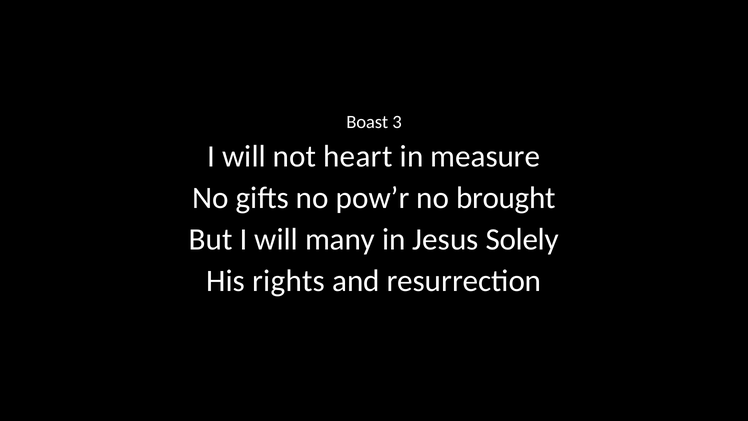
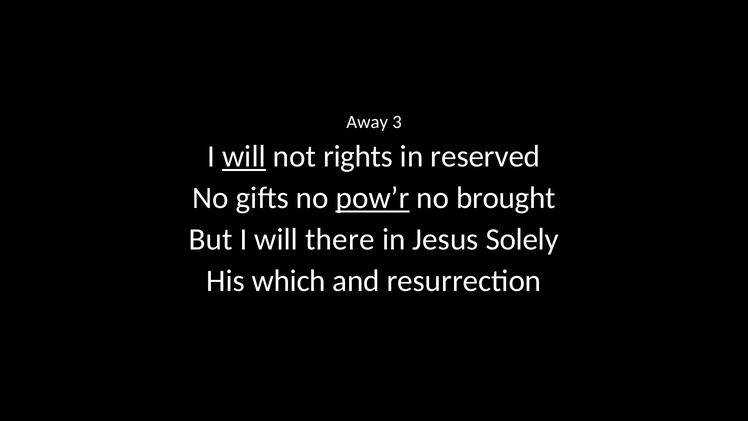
Boast: Boast -> Away (367, 122)
will underline: none -> present (244, 156)
heart: heart -> rights (358, 156)
measure: measure -> reserved (485, 156)
pow’r underline: none -> present (373, 198)
many: many -> there (340, 239)
rights: rights -> which (289, 281)
